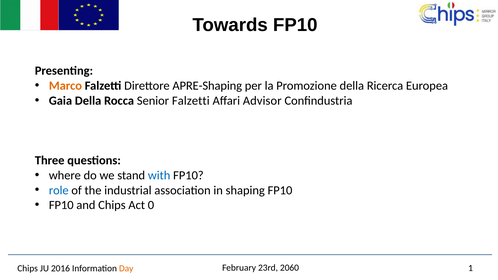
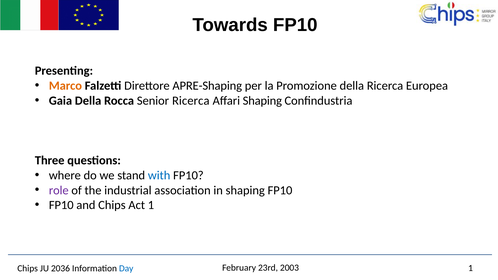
Senior Falzetti: Falzetti -> Ricerca (191, 101)
Affari Advisor: Advisor -> Shaping (262, 101)
role colour: blue -> purple (59, 190)
Act 0: 0 -> 1 (151, 205)
2016: 2016 -> 2036 (60, 269)
Day colour: orange -> blue (126, 269)
2060: 2060 -> 2003 (289, 268)
